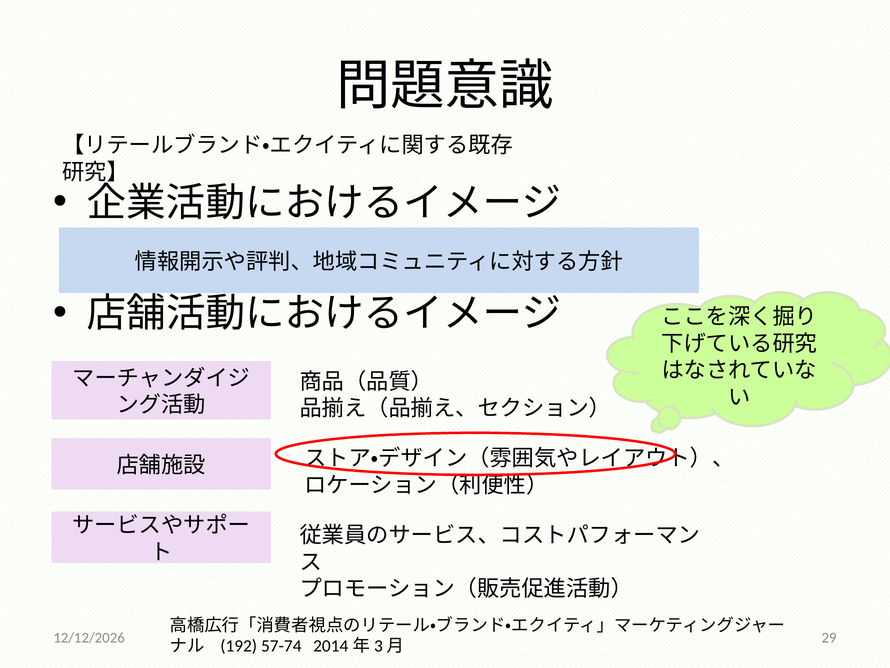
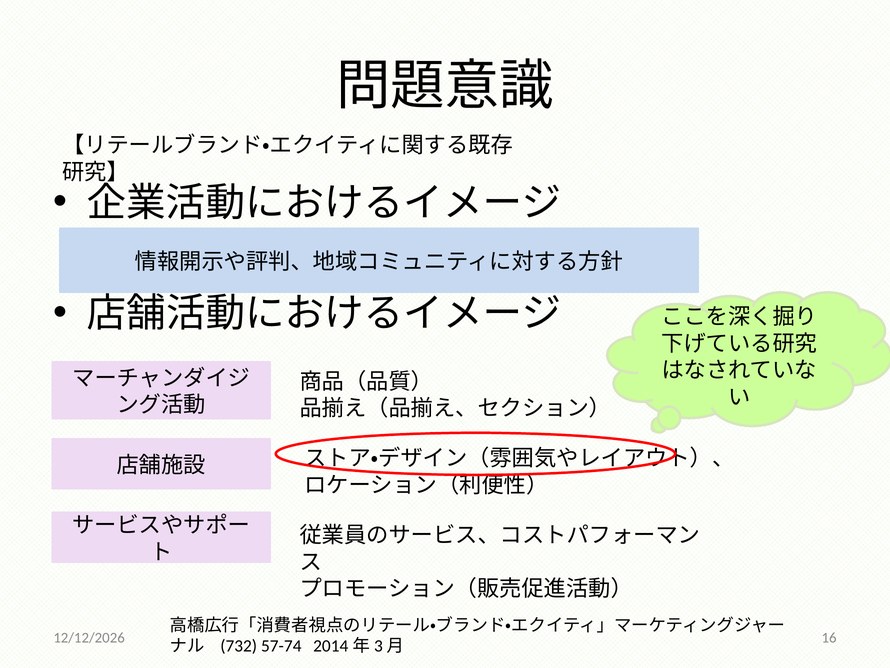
29: 29 -> 16 (829, 637)
192: 192 -> 732 (239, 646)
